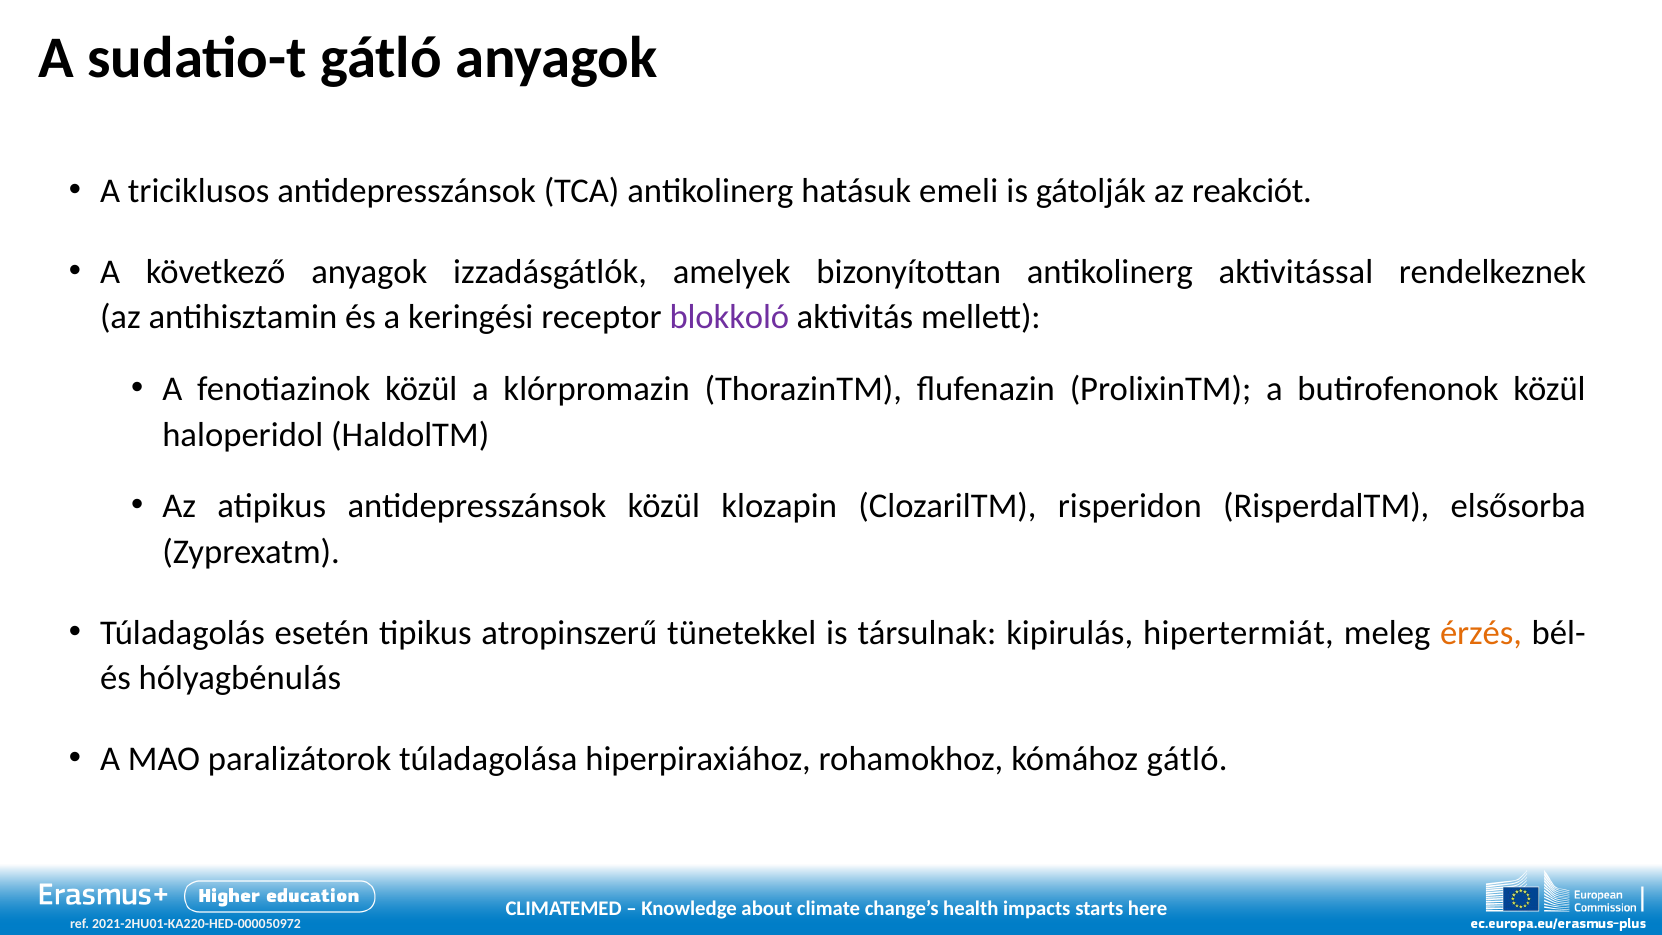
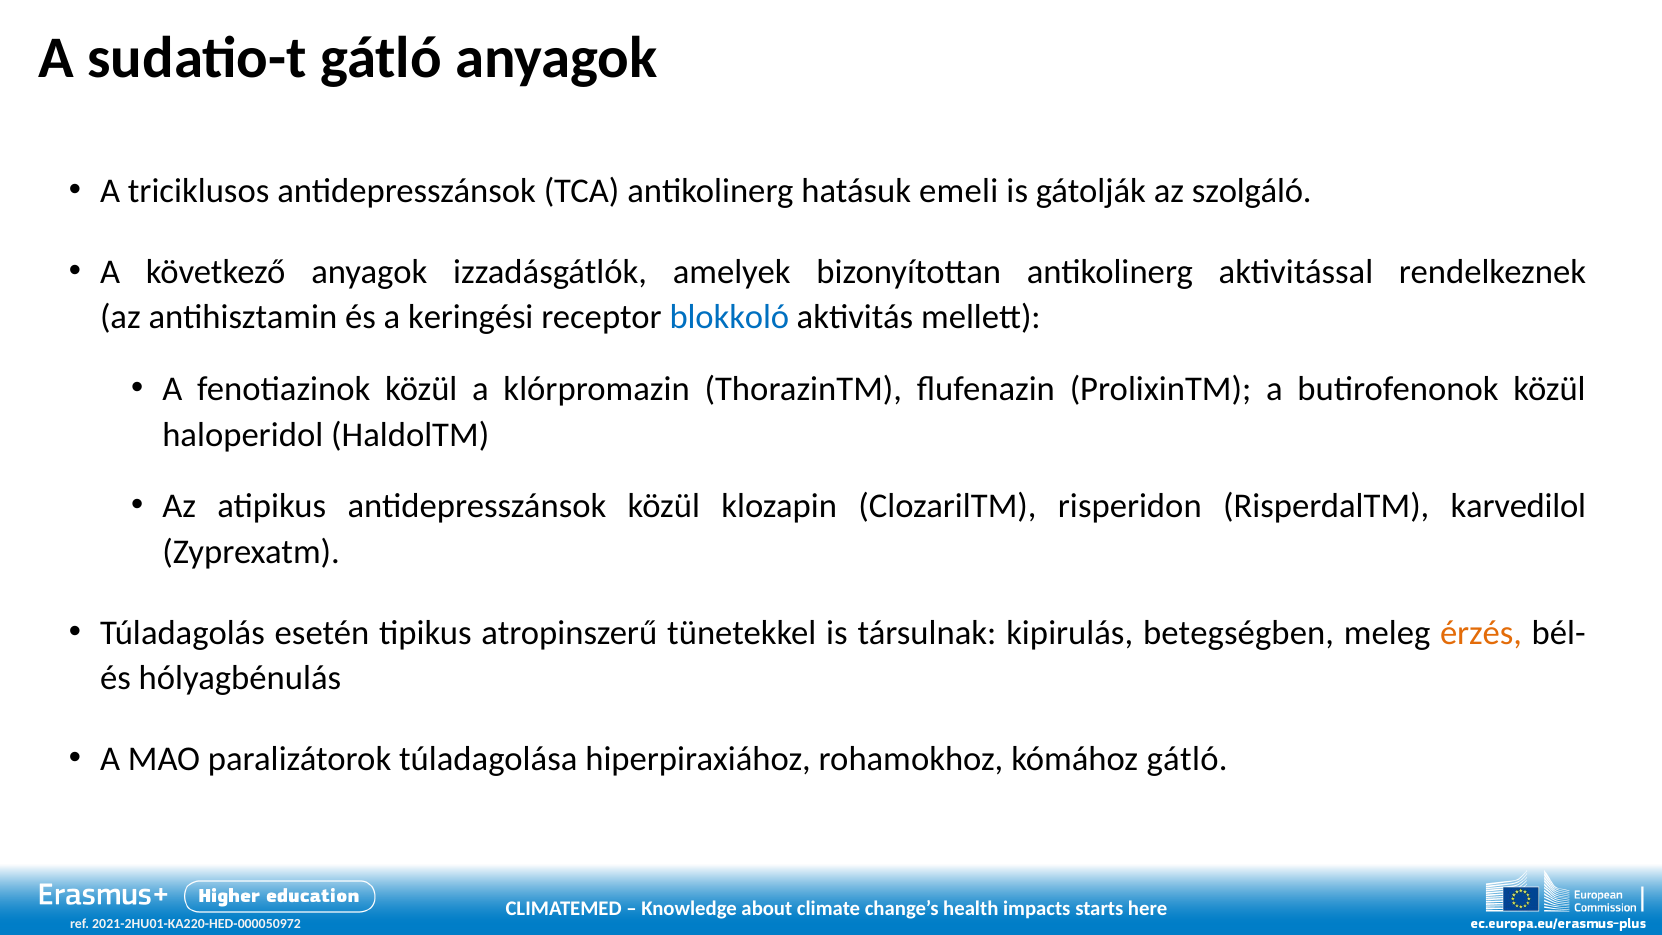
reakciót: reakciót -> szolgáló (1252, 191)
blokkoló colour: purple -> blue (729, 317)
elsősorba: elsősorba -> karvedilol (1518, 506)
hipertermiát: hipertermiát -> betegségben (1239, 633)
